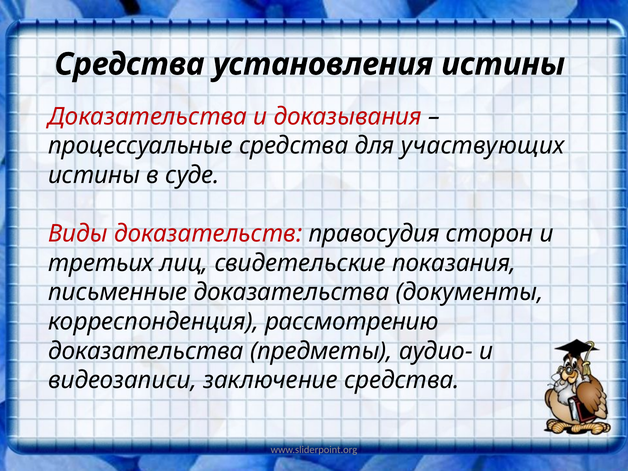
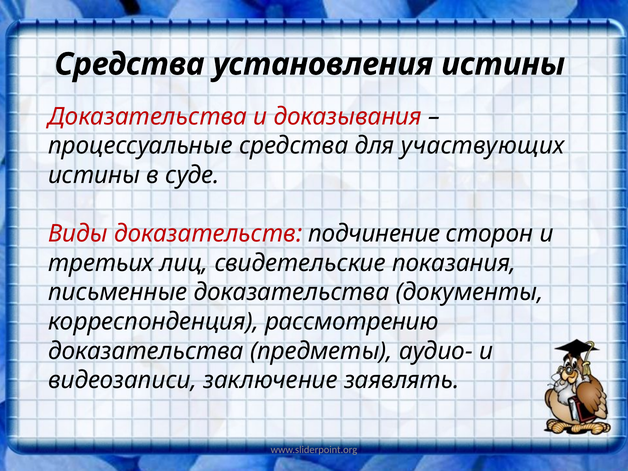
правосудия: правосудия -> подчинение (374, 234)
заключение средства: средства -> заявлять (402, 380)
